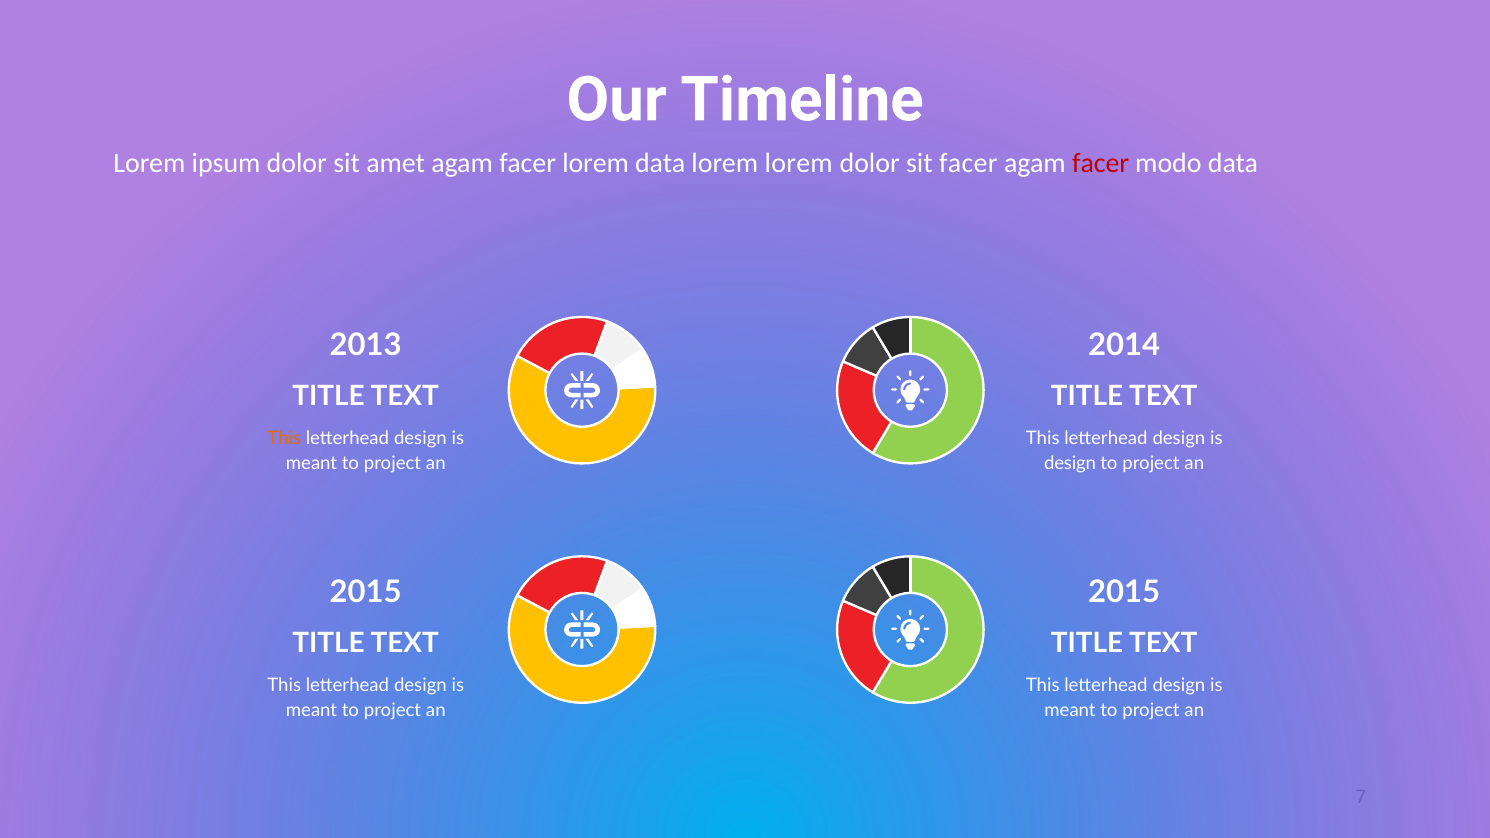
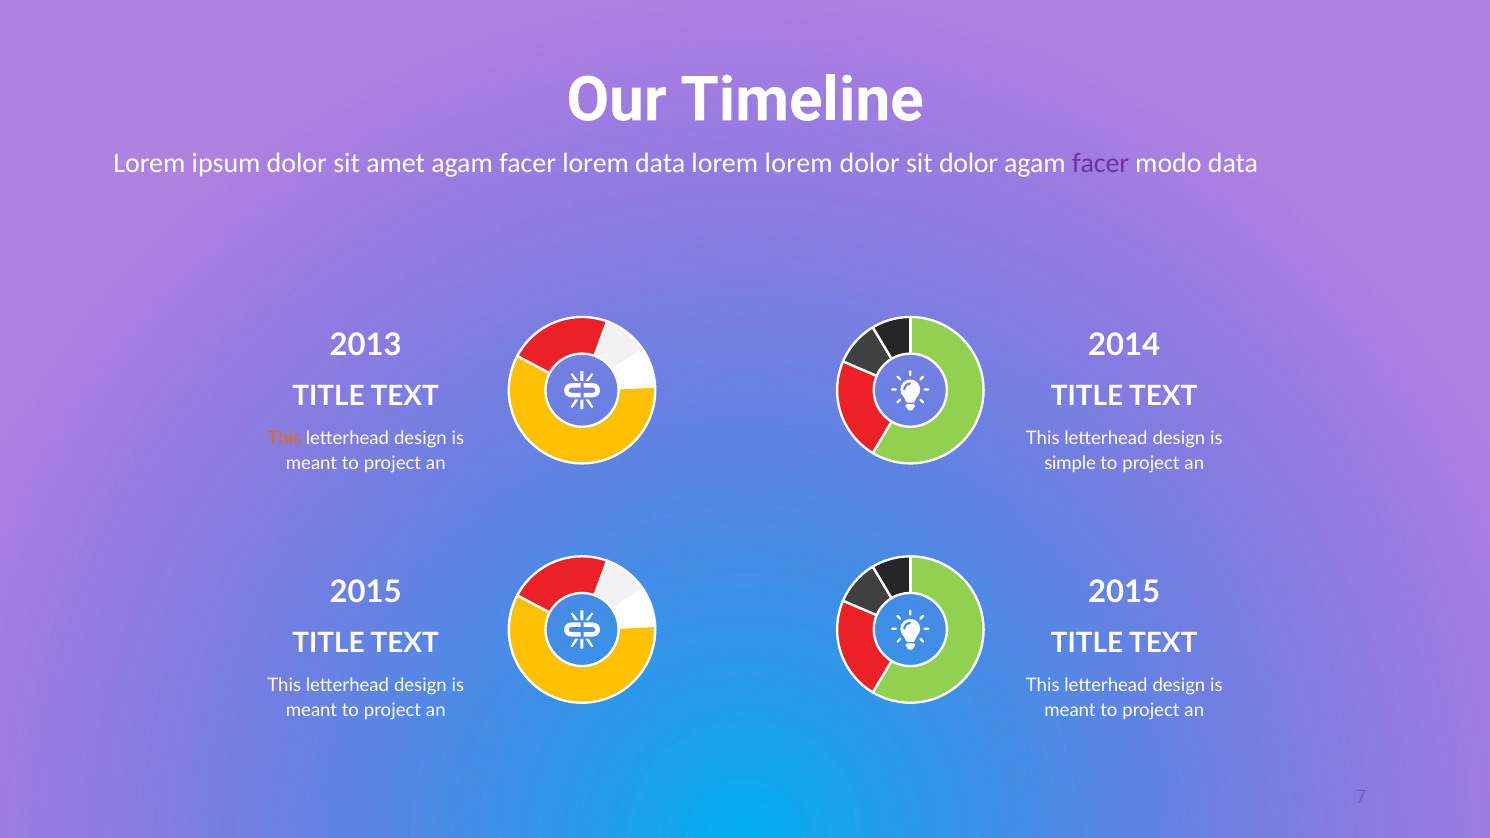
sit facer: facer -> dolor (969, 163)
facer colour: red -> purple (1101, 163)
design: design -> simple (1070, 464)
